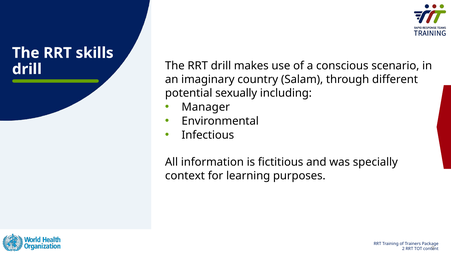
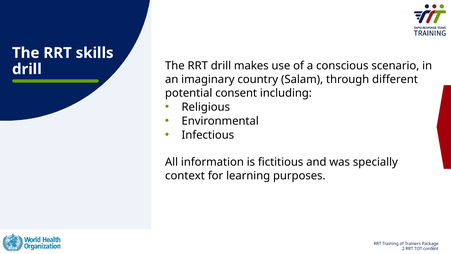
sexually: sexually -> consent (236, 93)
Manager: Manager -> Religious (206, 107)
